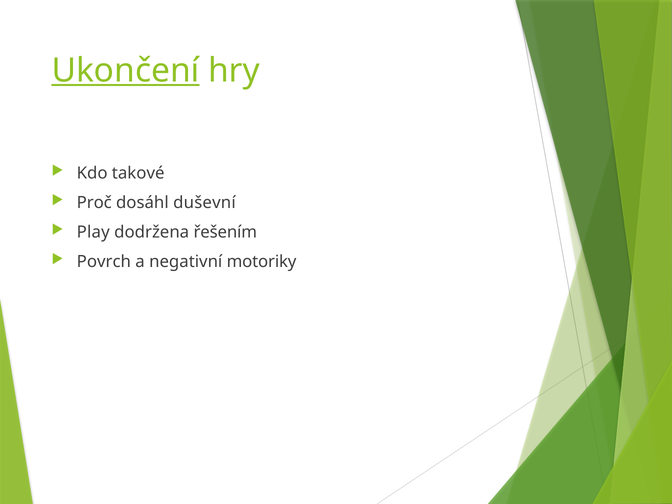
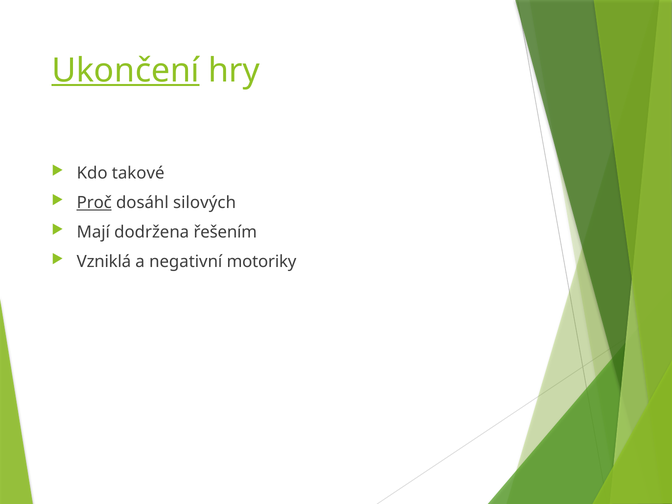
Proč underline: none -> present (94, 203)
duševní: duševní -> silových (205, 203)
Play: Play -> Mají (93, 232)
Povrch: Povrch -> Vzniklá (104, 262)
